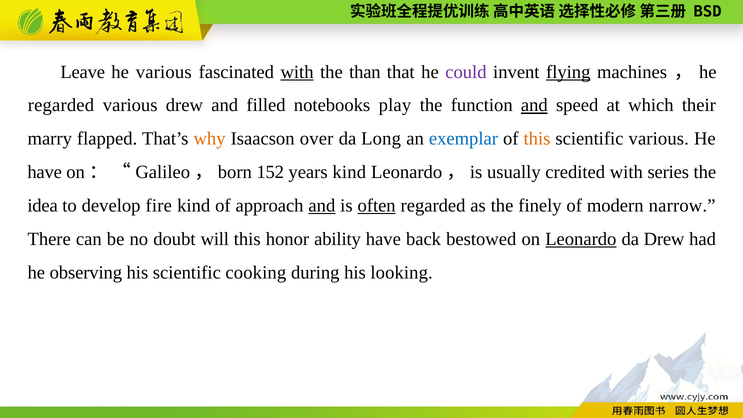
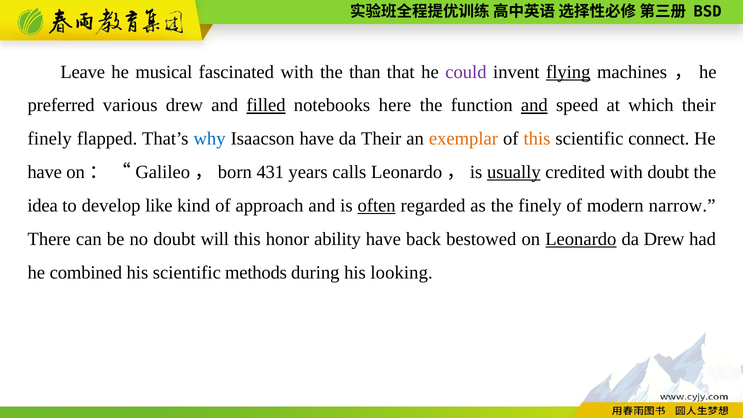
he various: various -> musical (164, 72)
with underline: present -> none (297, 72)
regarded: regarded -> preferred (61, 105)
filled underline: none -> present (266, 105)
play: play -> here (395, 105)
marry: marry -> finely (50, 139)
why colour: orange -> blue (210, 139)
Isaacson over: over -> have (317, 139)
da Long: Long -> Their (381, 139)
exemplar colour: blue -> orange (463, 139)
scientific various: various -> connect (659, 139)
152: 152 -> 431 (270, 172)
years kind: kind -> calls (349, 172)
usually underline: none -> present (514, 172)
with series: series -> doubt (668, 172)
fire: fire -> like (159, 206)
and underline: present -> none (322, 206)
observing: observing -> combined (86, 273)
cooking: cooking -> methods (256, 273)
